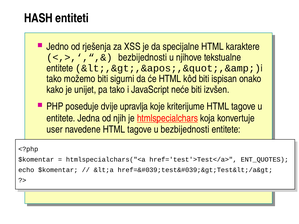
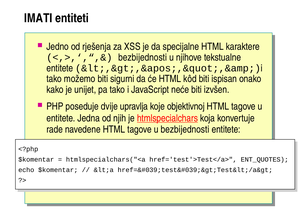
HASH: HASH -> IMATI (38, 18)
kriterijume: kriterijume -> objektivnoj (186, 106)
user: user -> rade (55, 130)
